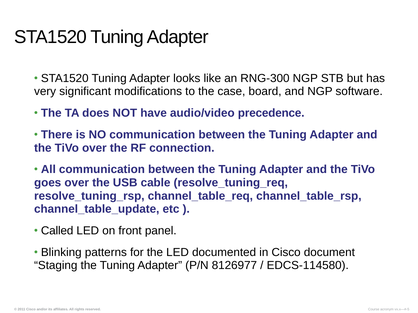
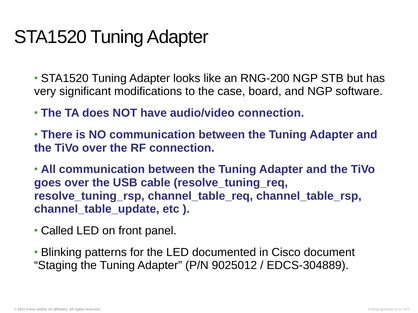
RNG-300: RNG-300 -> RNG-200 (265, 78)
audio/video precedence: precedence -> connection (271, 113)
8126977: 8126977 -> 9025012 (234, 266)
EDCS-114580: EDCS-114580 -> EDCS-304889 (308, 266)
